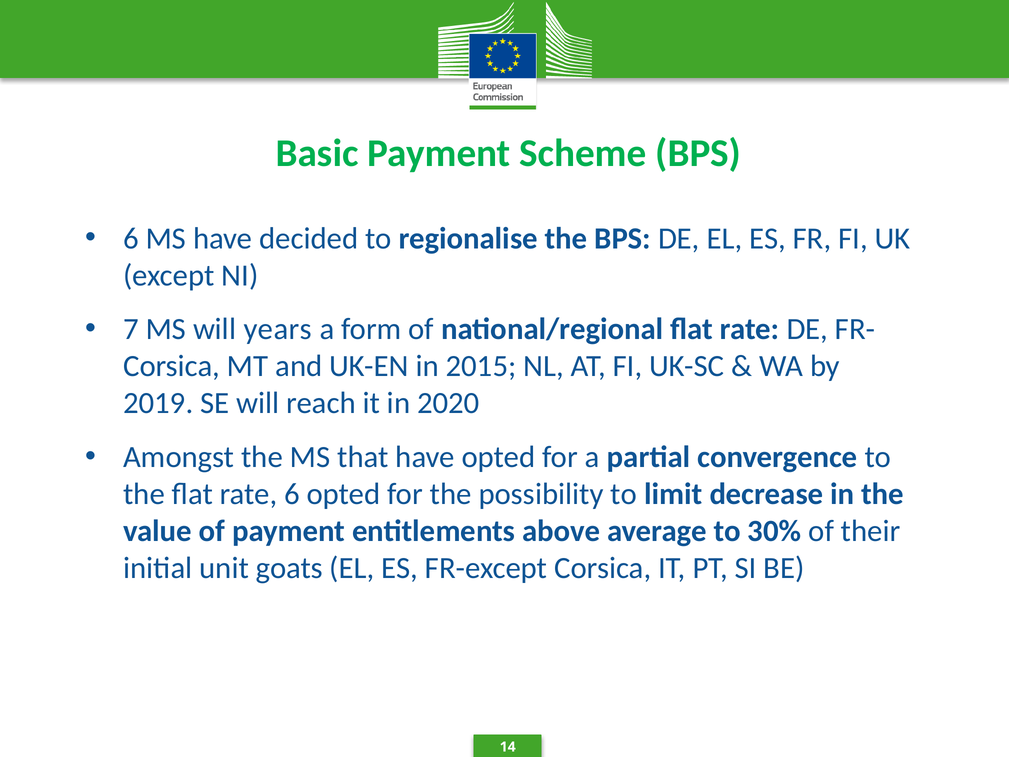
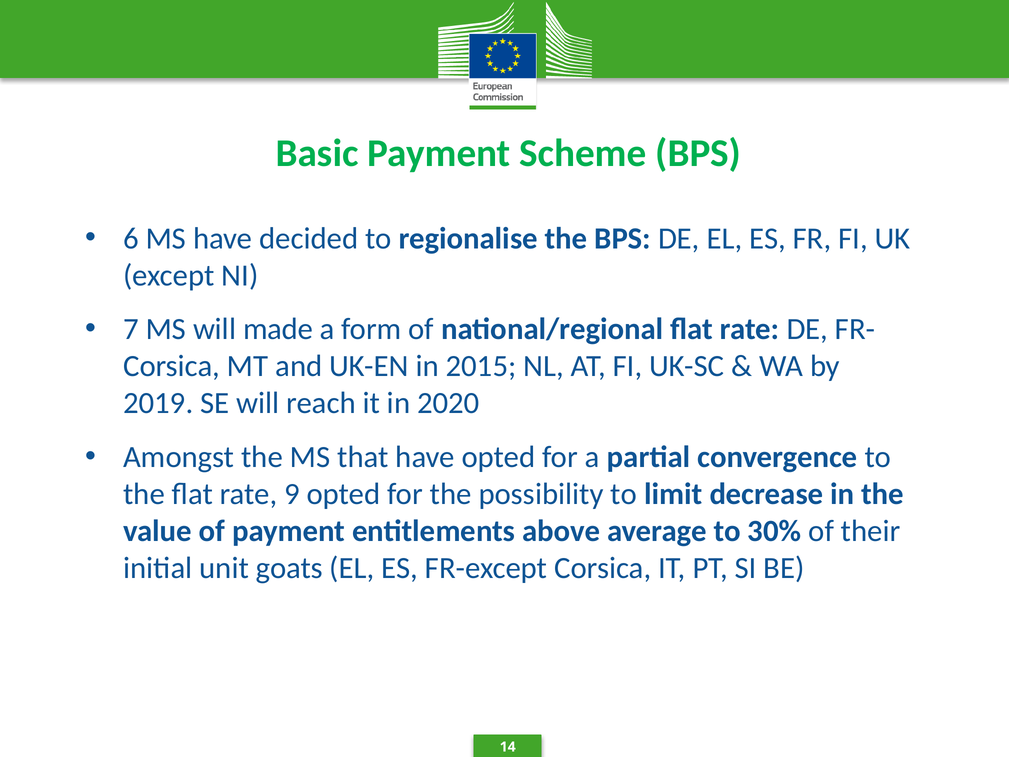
years: years -> made (278, 329)
rate 6: 6 -> 9 (292, 494)
